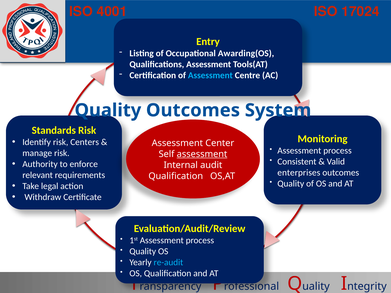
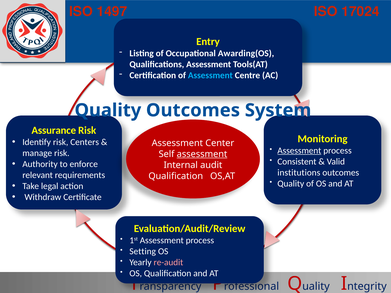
4001: 4001 -> 1497 (112, 12)
Standards: Standards -> Assurance (54, 130)
Assessment underline: none -> present (299, 151)
enterprises: enterprises -> institutions (299, 173)
Quality: Quality -> Setting (143, 252)
re-audit colour: light blue -> pink (168, 263)
